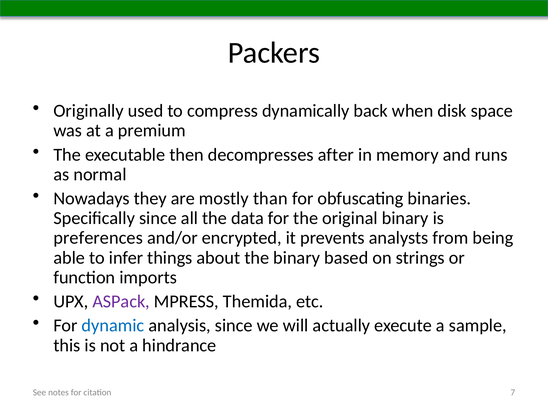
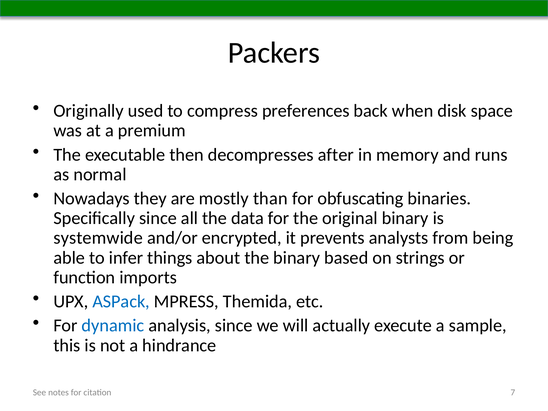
dynamically: dynamically -> preferences (306, 111)
preferences: preferences -> systemwide (98, 238)
ASPack colour: purple -> blue (121, 301)
